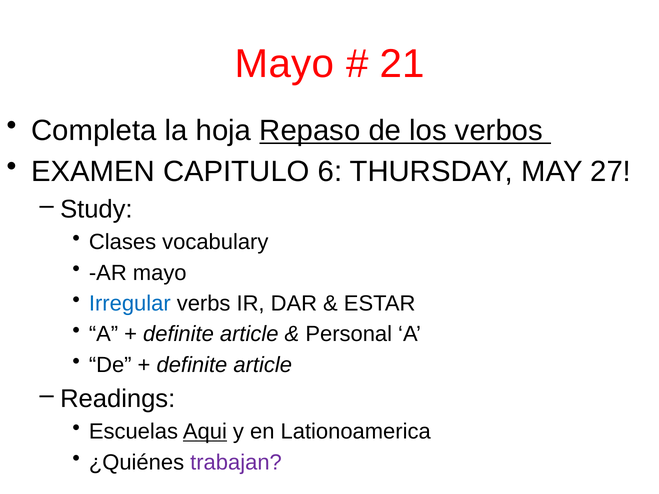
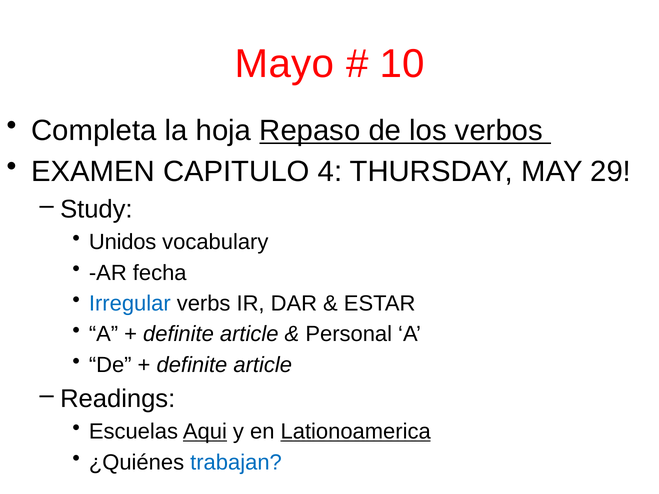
21: 21 -> 10 (402, 64)
6: 6 -> 4 (330, 172)
27: 27 -> 29 (611, 172)
Clases: Clases -> Unidos (123, 242)
AR mayo: mayo -> fecha (160, 273)
Lationoamerica underline: none -> present (356, 432)
trabajan colour: purple -> blue (236, 463)
